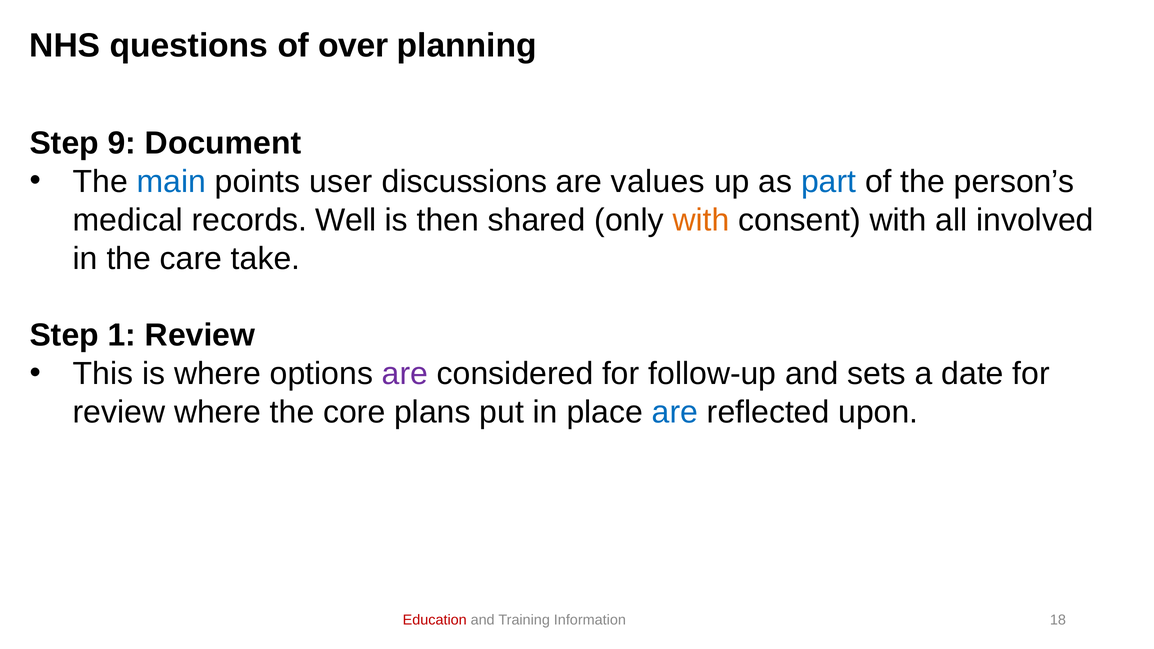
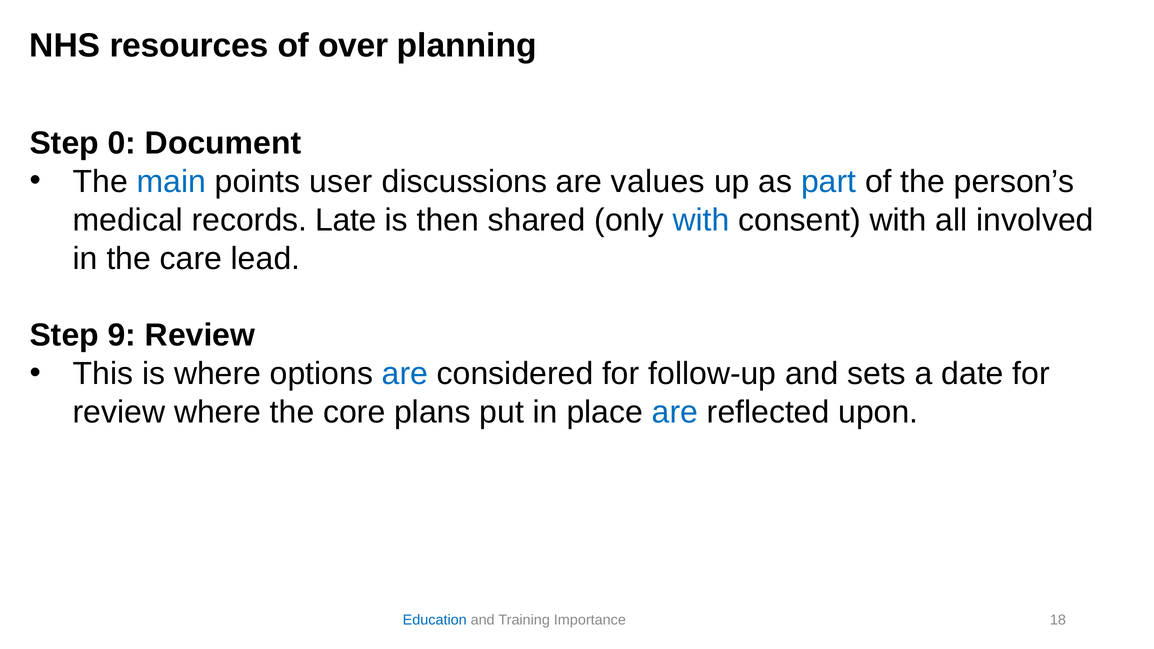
questions: questions -> resources (189, 46)
9: 9 -> 0 (122, 143)
Well: Well -> Late (346, 220)
with colour: orange -> blue (701, 220)
take: take -> lead (266, 259)
1: 1 -> 9 (122, 335)
are colour: purple -> blue (405, 374)
Education colour: red -> blue (435, 620)
Information: Information -> Importance (590, 620)
